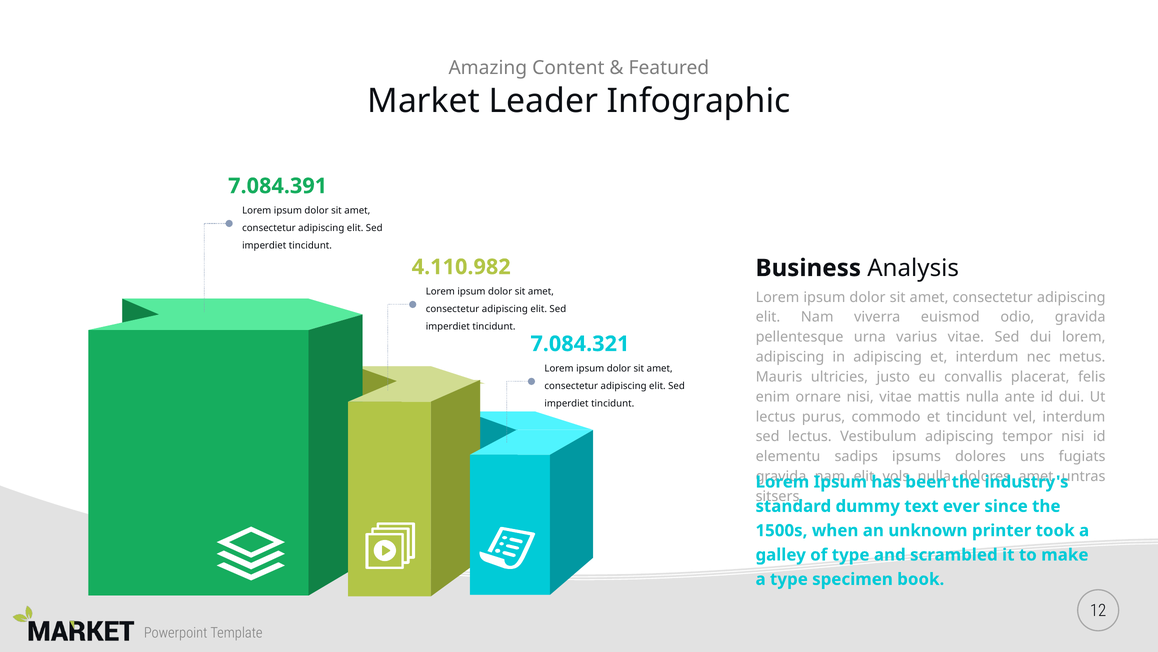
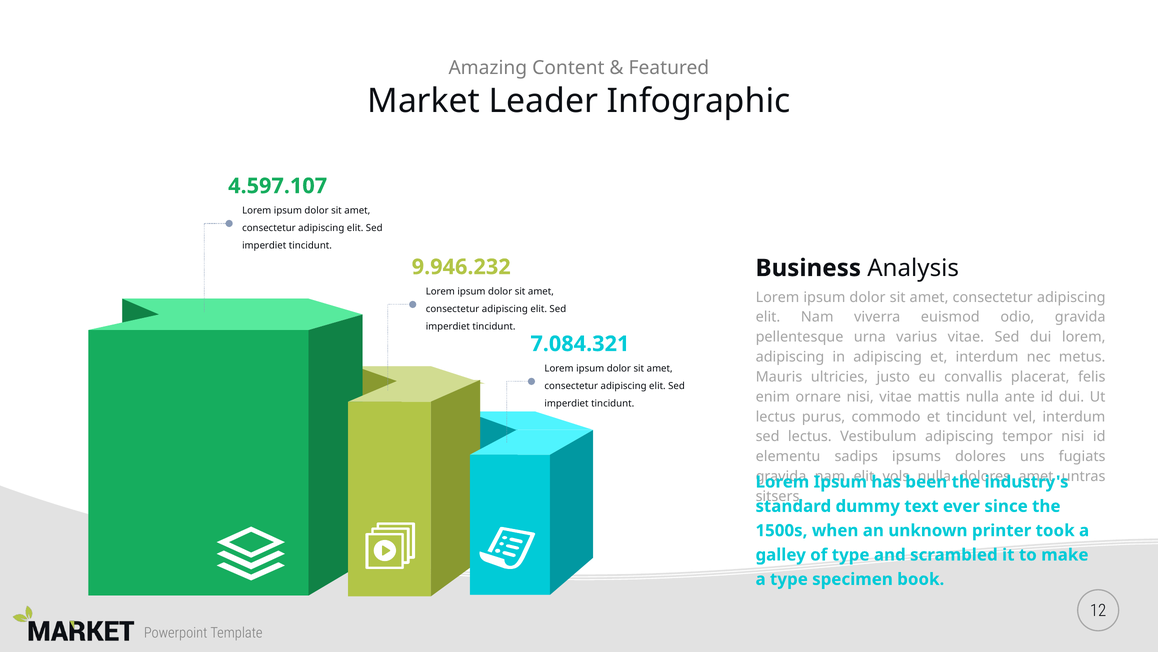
7.084.391: 7.084.391 -> 4.597.107 (278, 186)
4.110.982: 4.110.982 -> 9.946.232 (461, 267)
